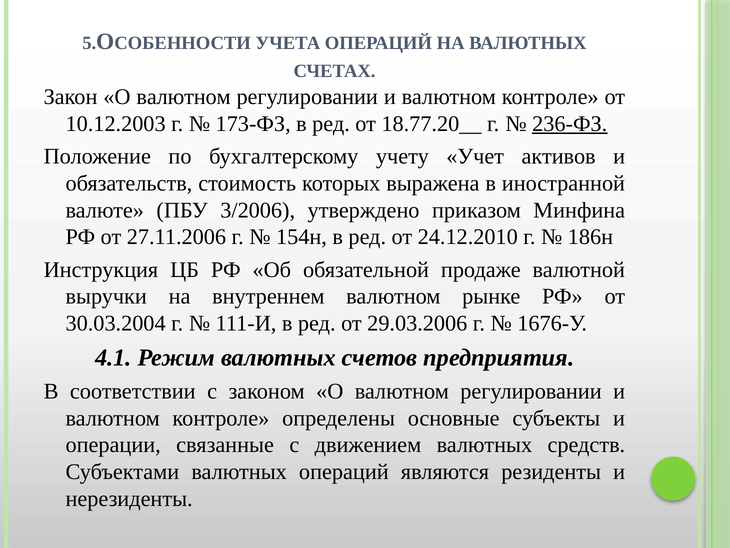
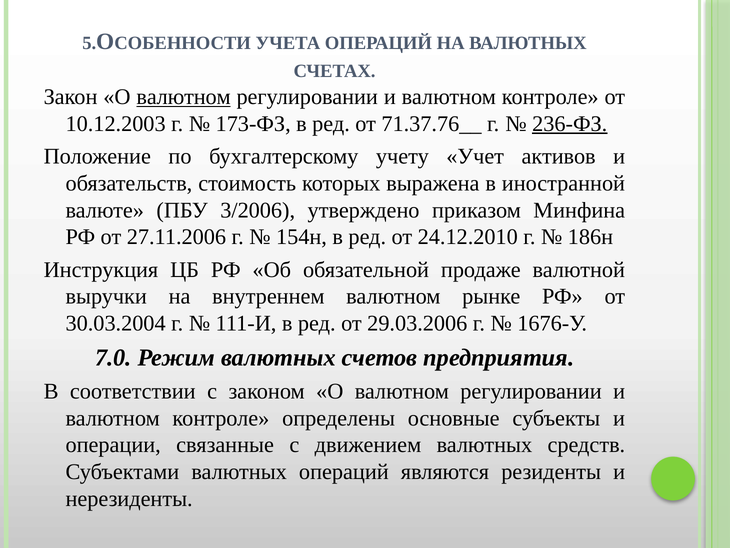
валютном underline: none -> present (184, 97)
18.77.20__: 18.77.20__ -> 71.37.76__ (431, 124)
4.1: 4.1 -> 7.0 (113, 357)
